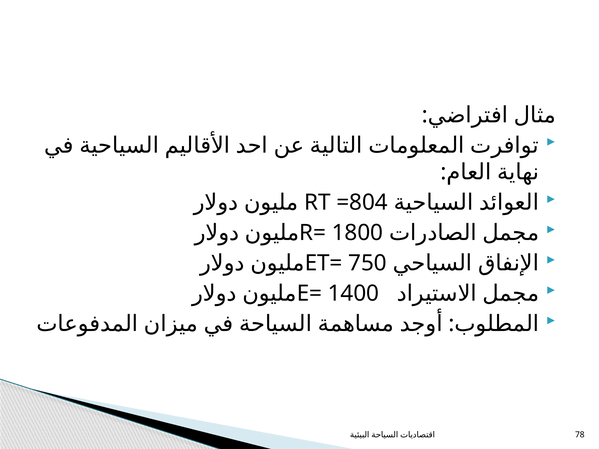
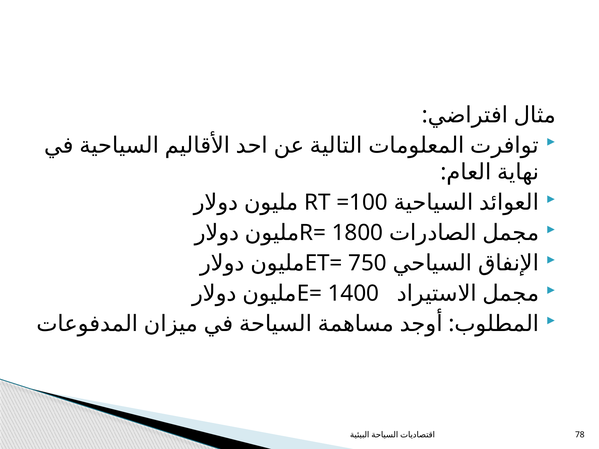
=804: =804 -> =100 (362, 203)
